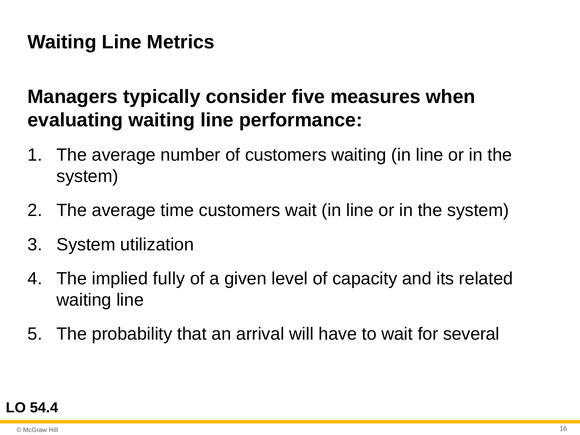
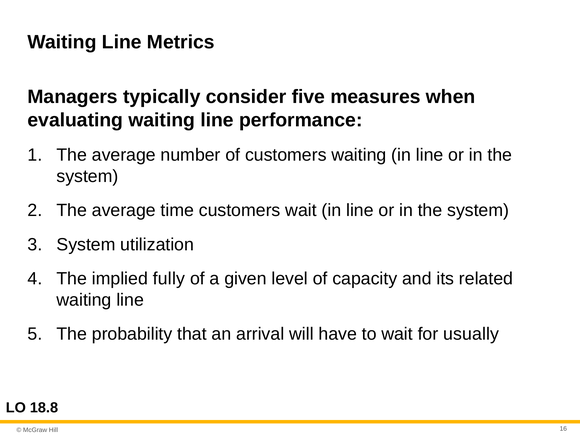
several: several -> usually (471, 334)
54.4: 54.4 -> 18.8 (44, 408)
